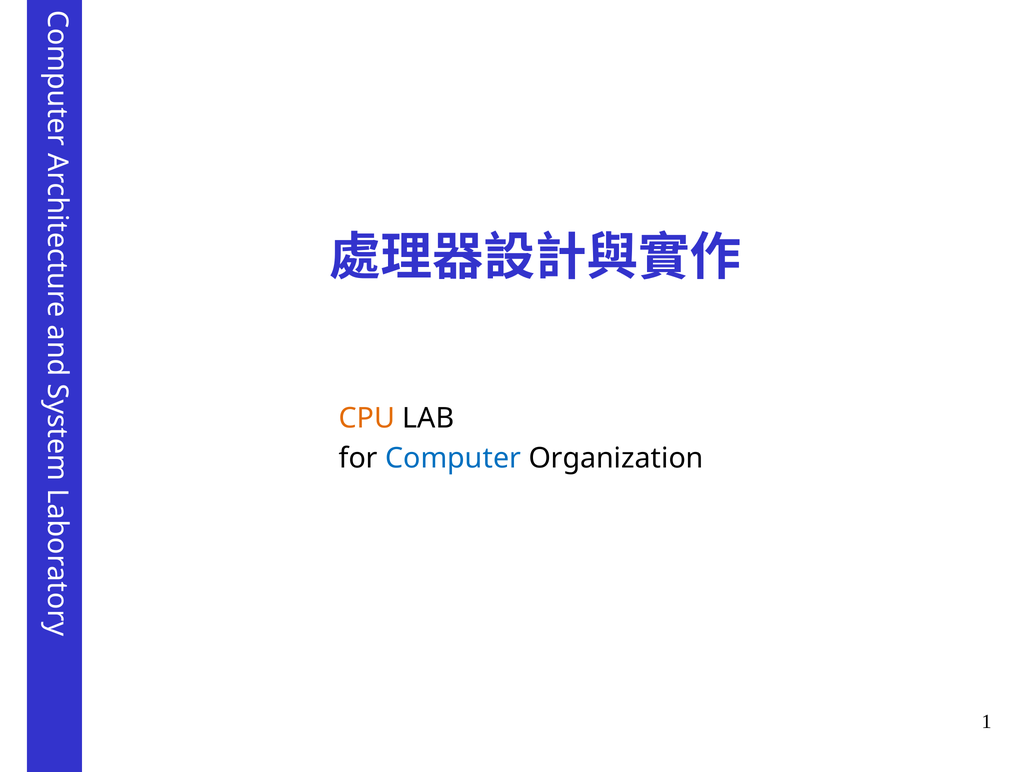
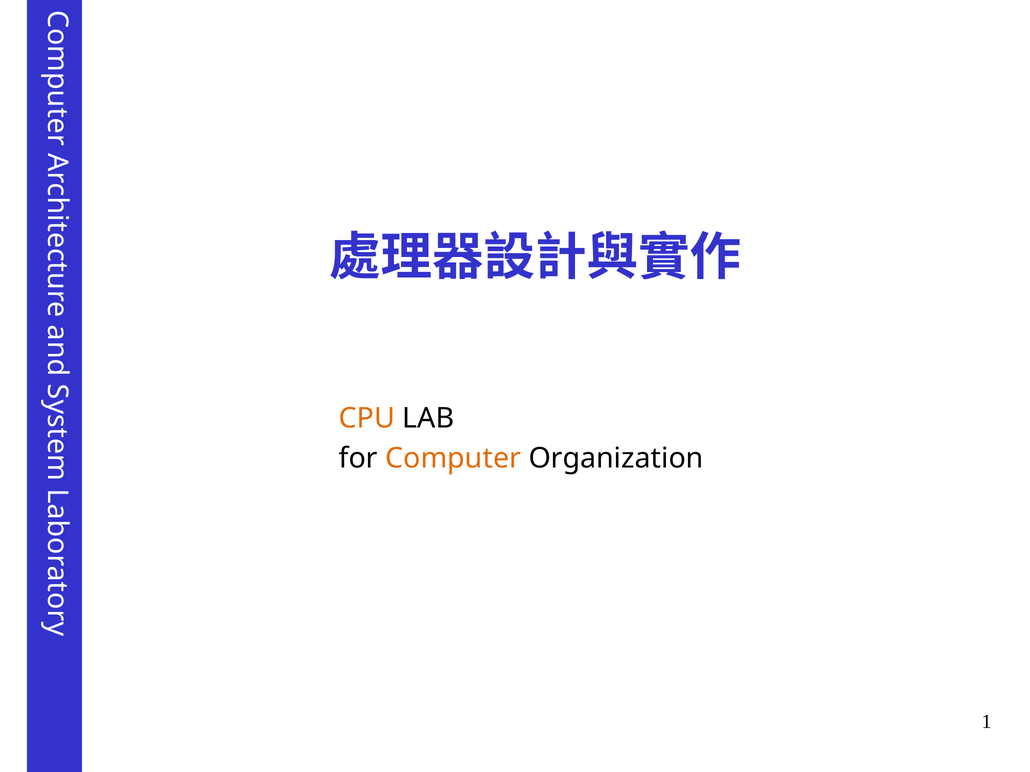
Computer colour: blue -> orange (453, 459)
